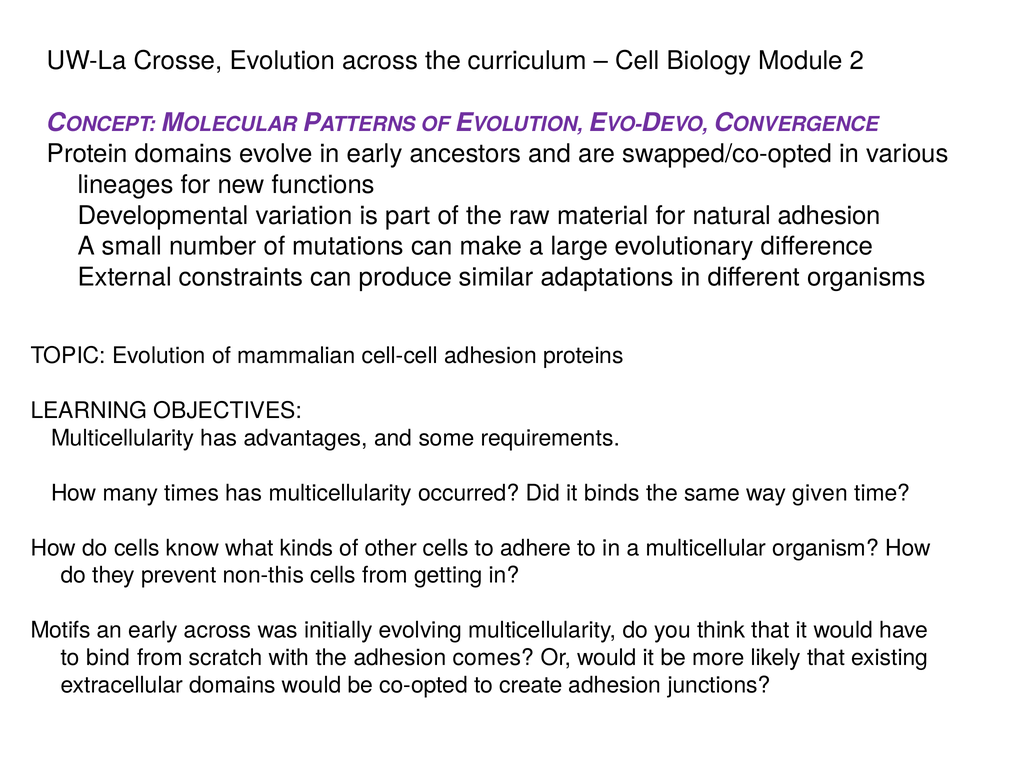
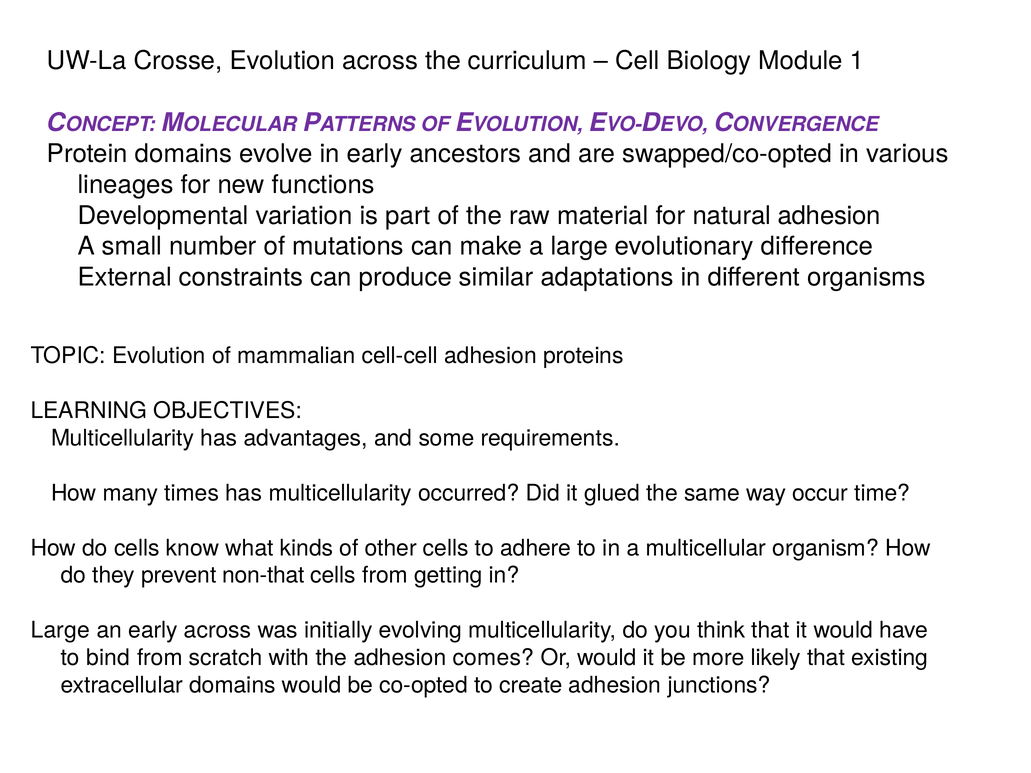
2: 2 -> 1 (857, 61)
binds: binds -> glued (612, 493)
given: given -> occur (820, 493)
non-this: non-this -> non-that (263, 576)
Motifs: Motifs -> Large (60, 631)
